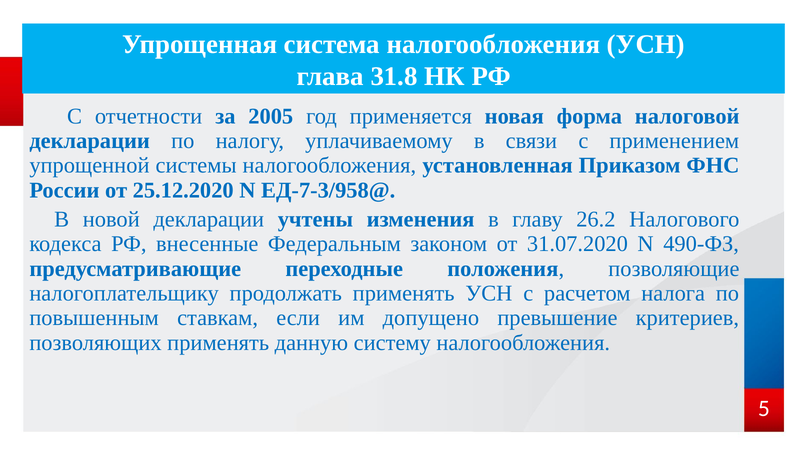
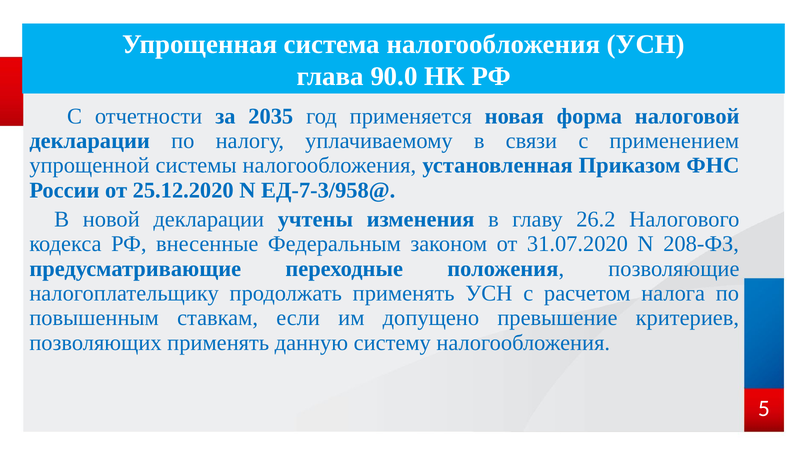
31.8: 31.8 -> 90.0 (394, 77)
2005: 2005 -> 2035 (271, 116)
490-ФЗ: 490-ФЗ -> 208-ФЗ (701, 244)
